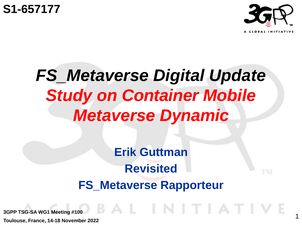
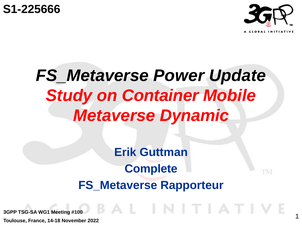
S1-657177: S1-657177 -> S1-225666 (32, 9)
Digital: Digital -> Power (179, 76)
Revisited: Revisited -> Complete (151, 169)
